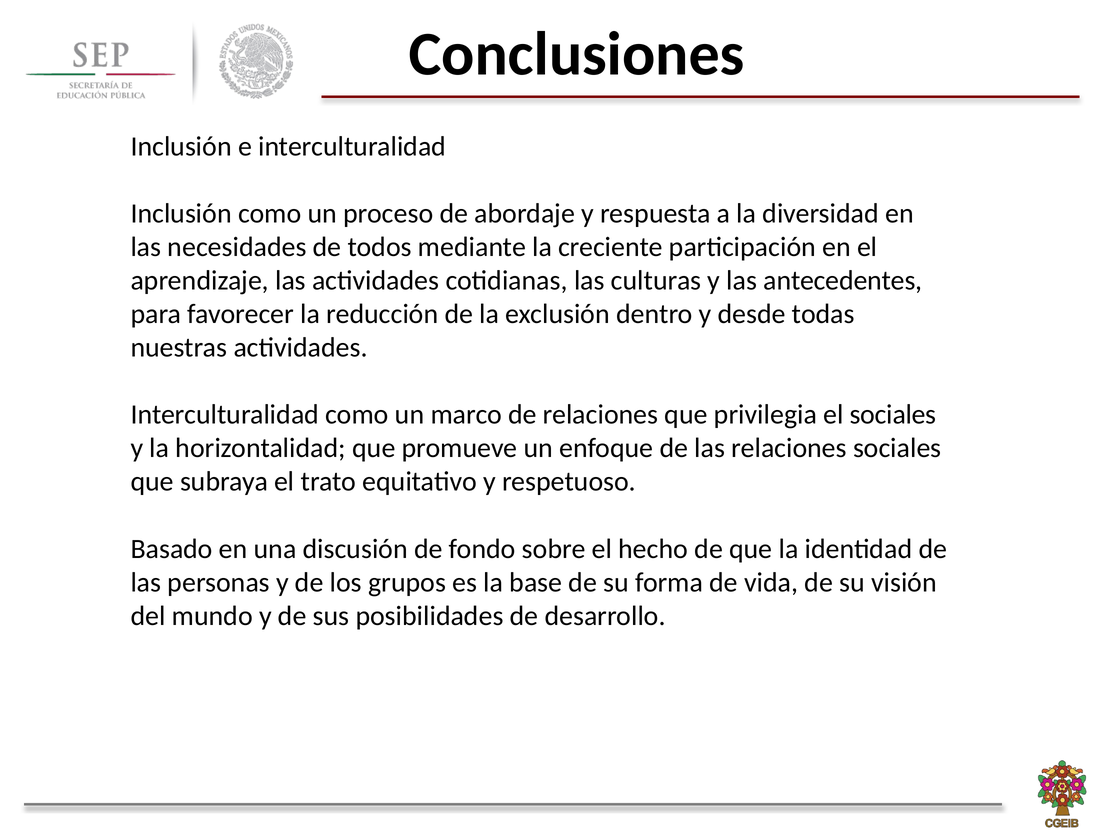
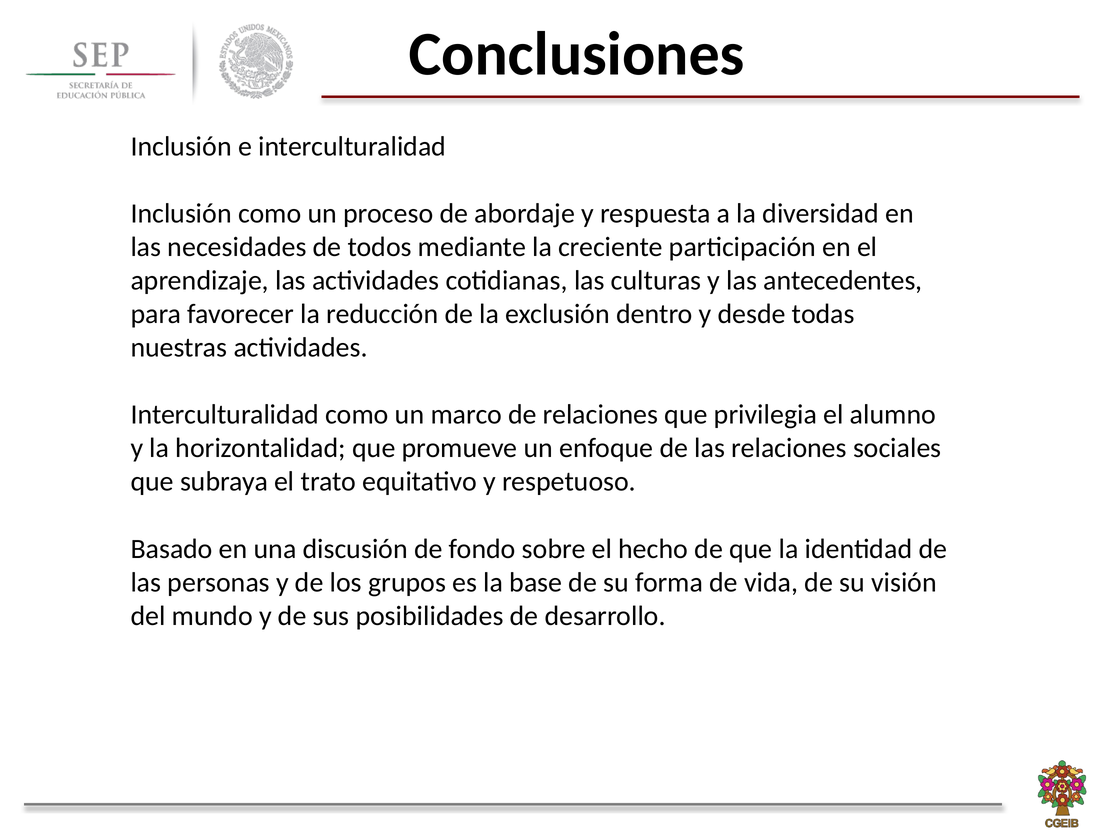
el sociales: sociales -> alumno (893, 415)
